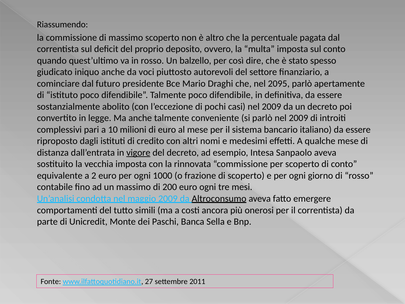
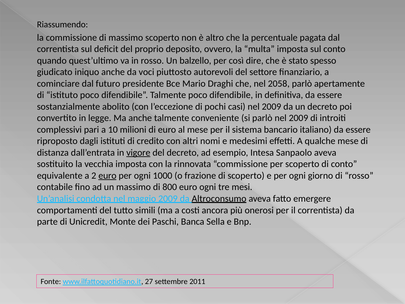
2095: 2095 -> 2058 (279, 84)
euro underline: none -> present (107, 175)
200: 200 -> 800 (170, 187)
